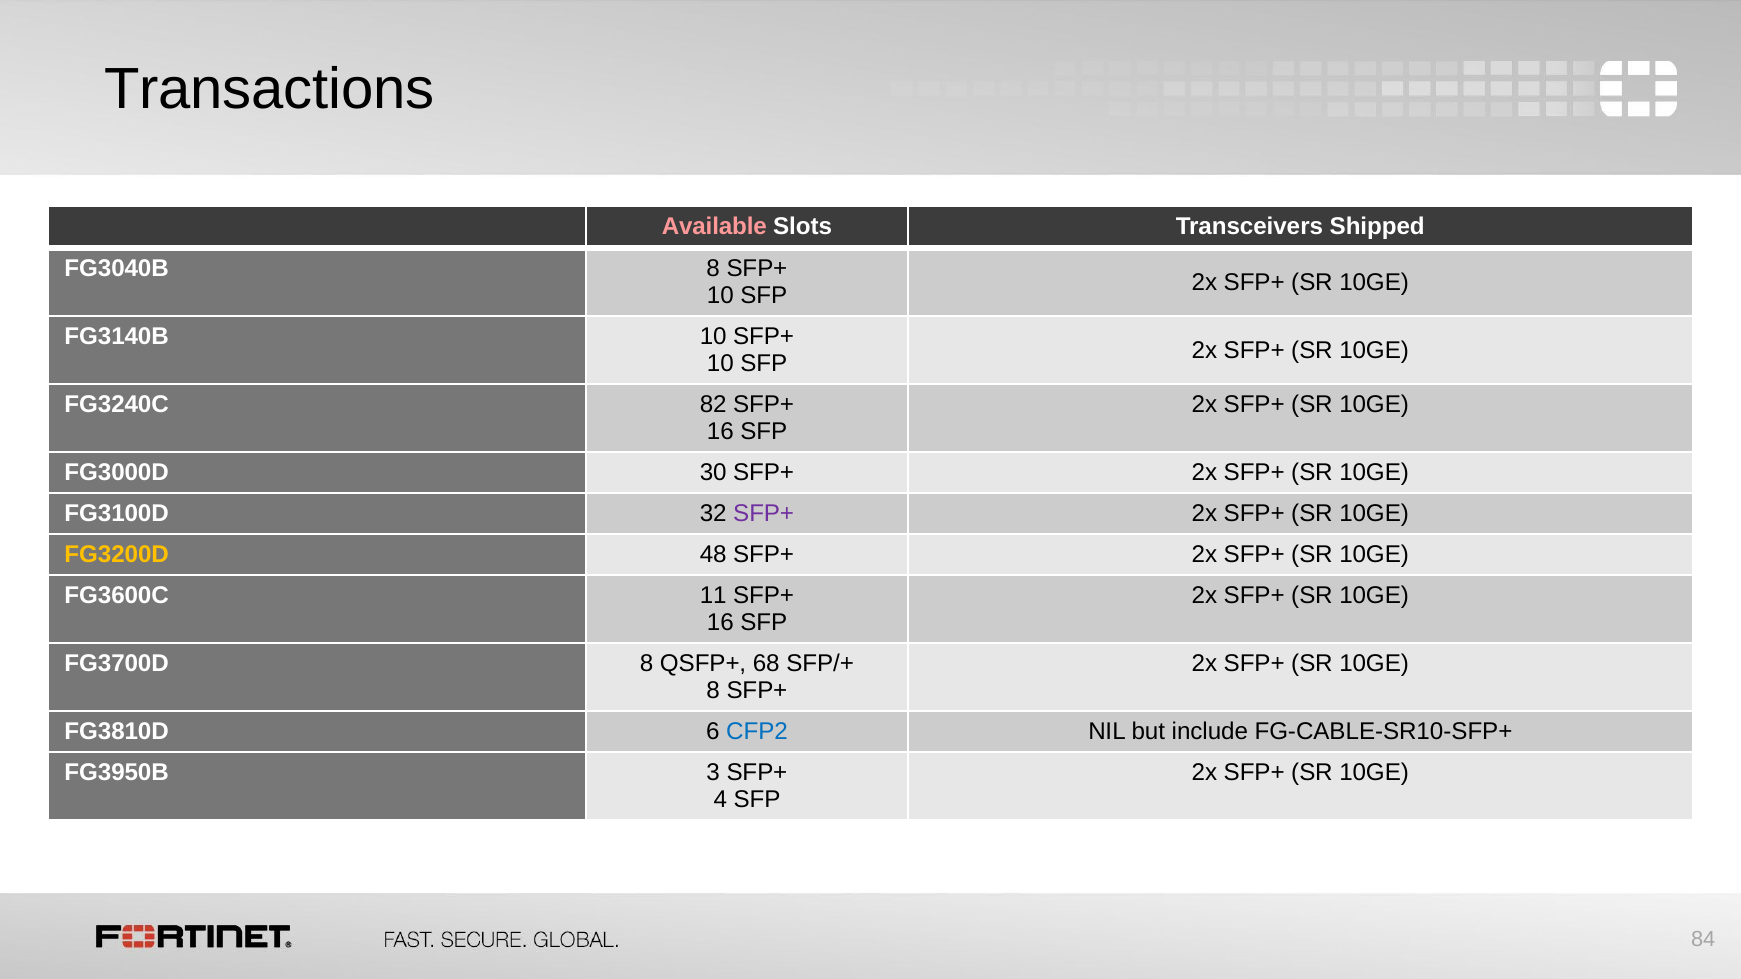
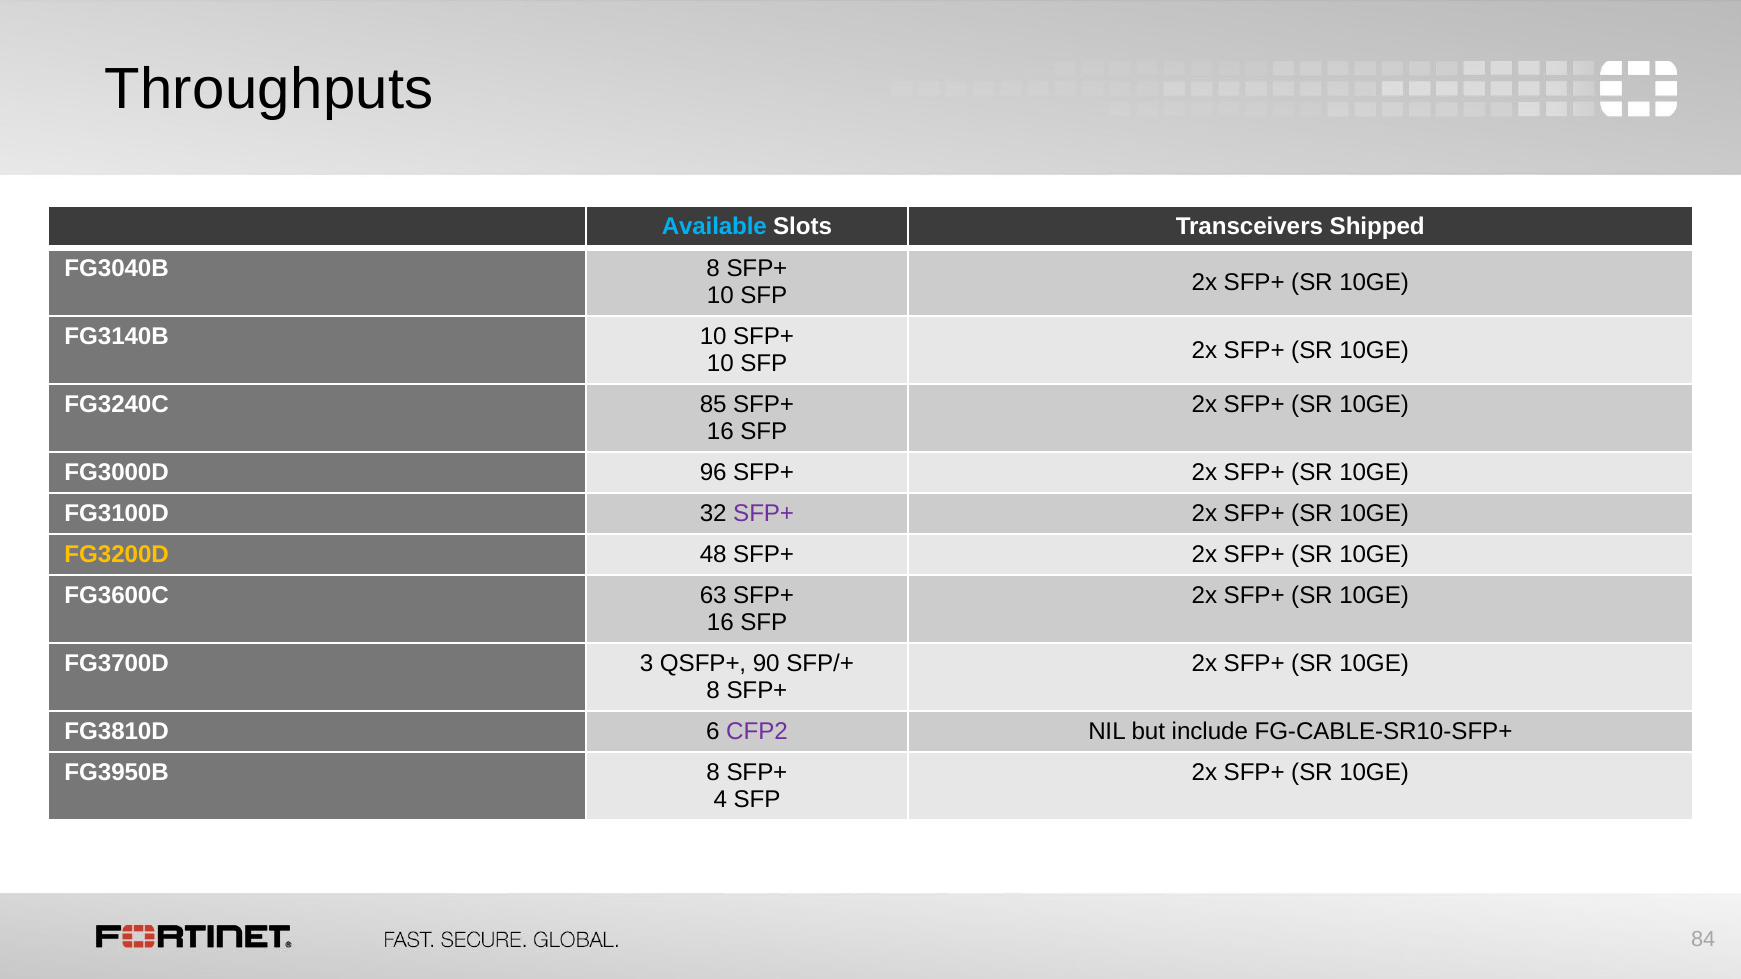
Transactions: Transactions -> Throughputs (269, 89)
Available colour: pink -> light blue (714, 226)
82: 82 -> 85 (713, 405)
30: 30 -> 96 (713, 473)
11: 11 -> 63 (713, 596)
FG3700D 8: 8 -> 3 (647, 664)
68: 68 -> 90 (766, 664)
CFP2 colour: blue -> purple (757, 732)
FG3950B 3: 3 -> 8 (713, 773)
